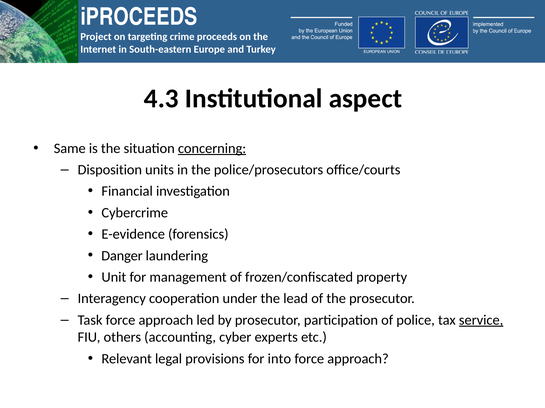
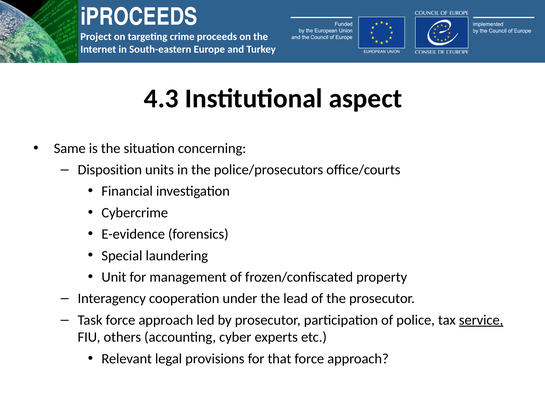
concerning underline: present -> none (212, 149)
Danger: Danger -> Special (122, 256)
into: into -> that (279, 359)
